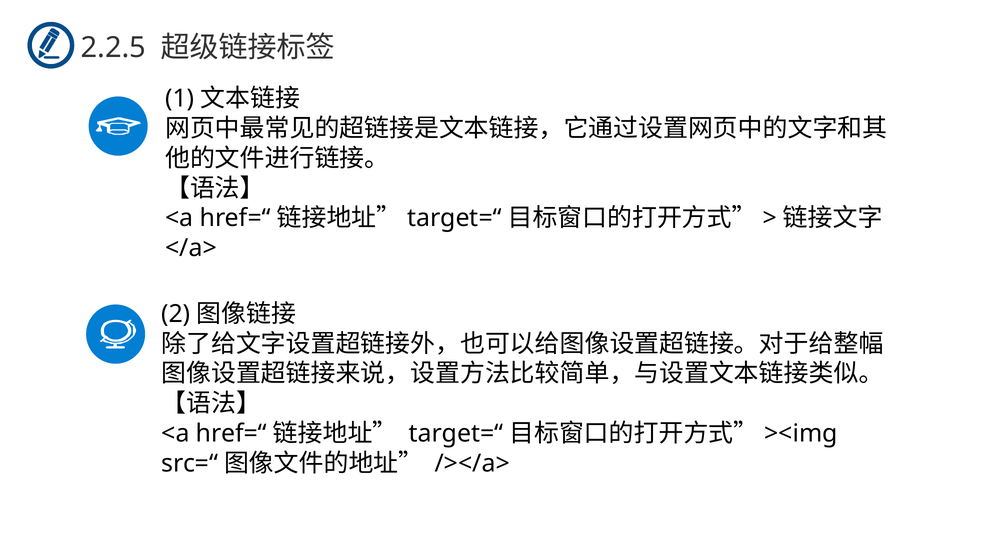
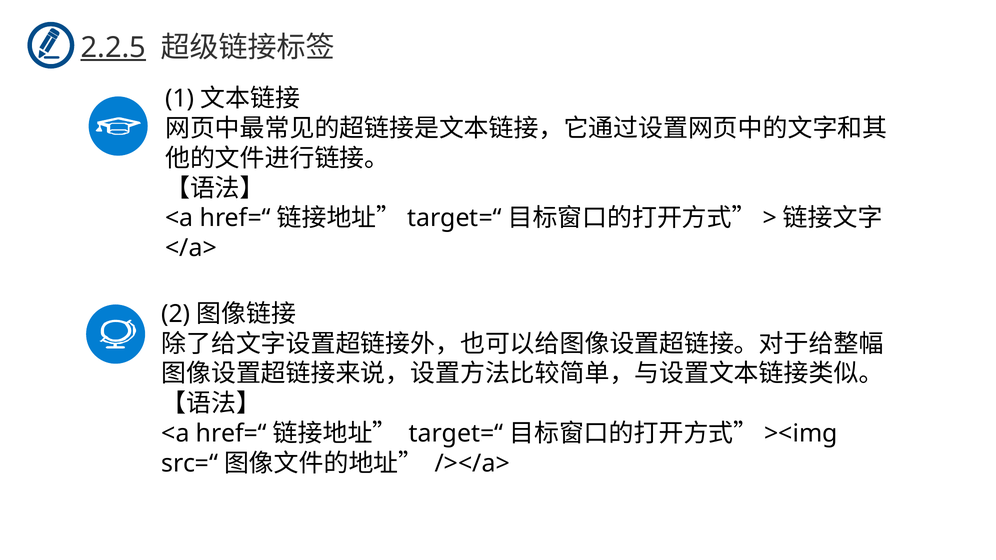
2.2.5 underline: none -> present (113, 48)
